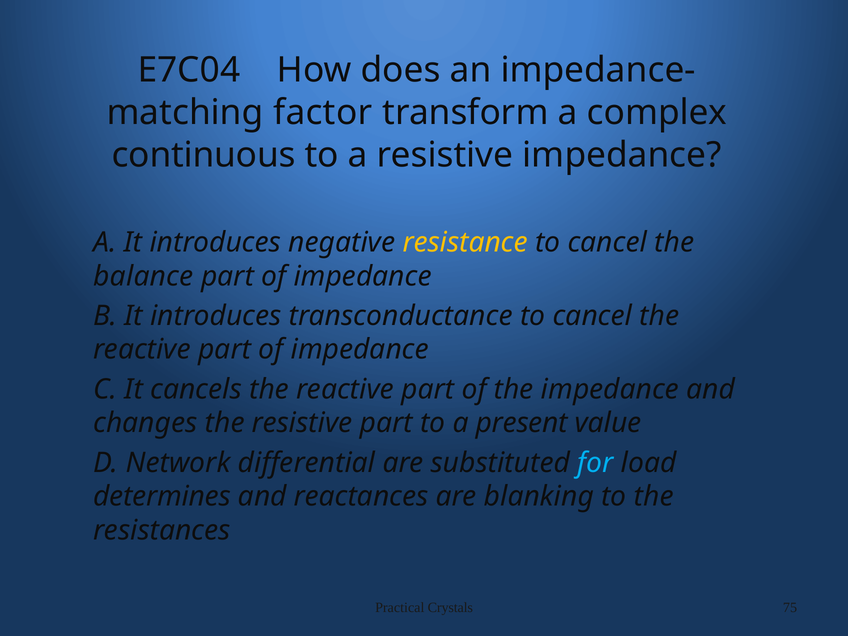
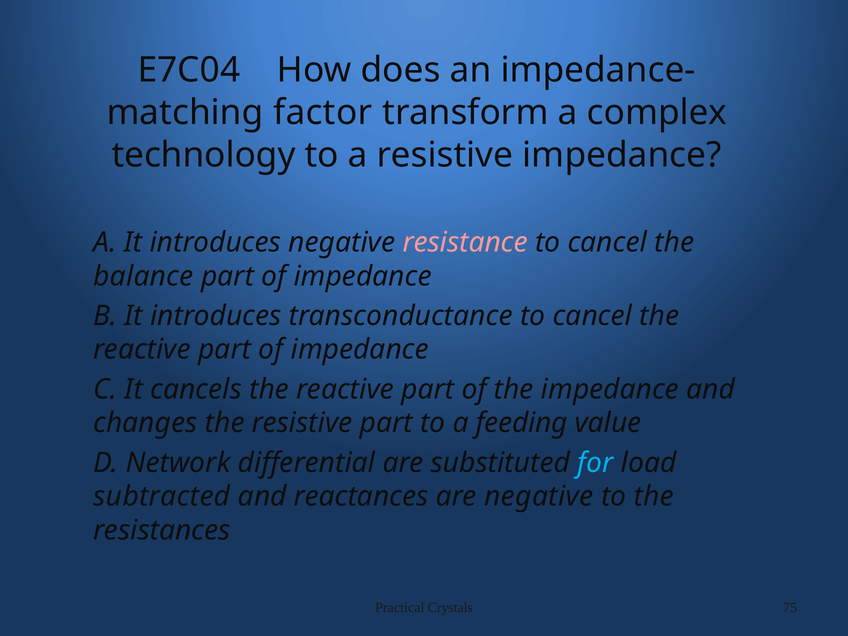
continuous: continuous -> technology (204, 155)
resistance colour: yellow -> pink (465, 242)
present: present -> feeding (522, 423)
determines: determines -> subtracted (162, 497)
are blanking: blanking -> negative (539, 497)
